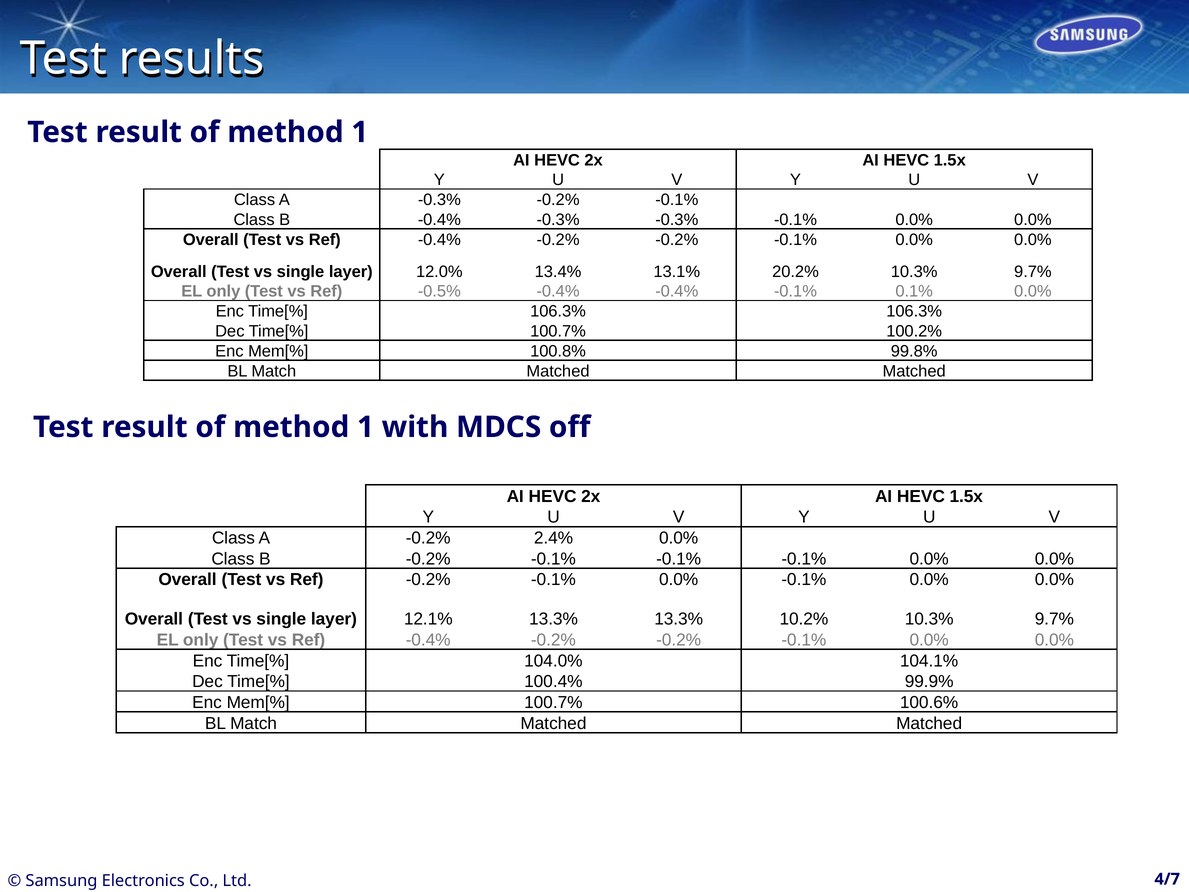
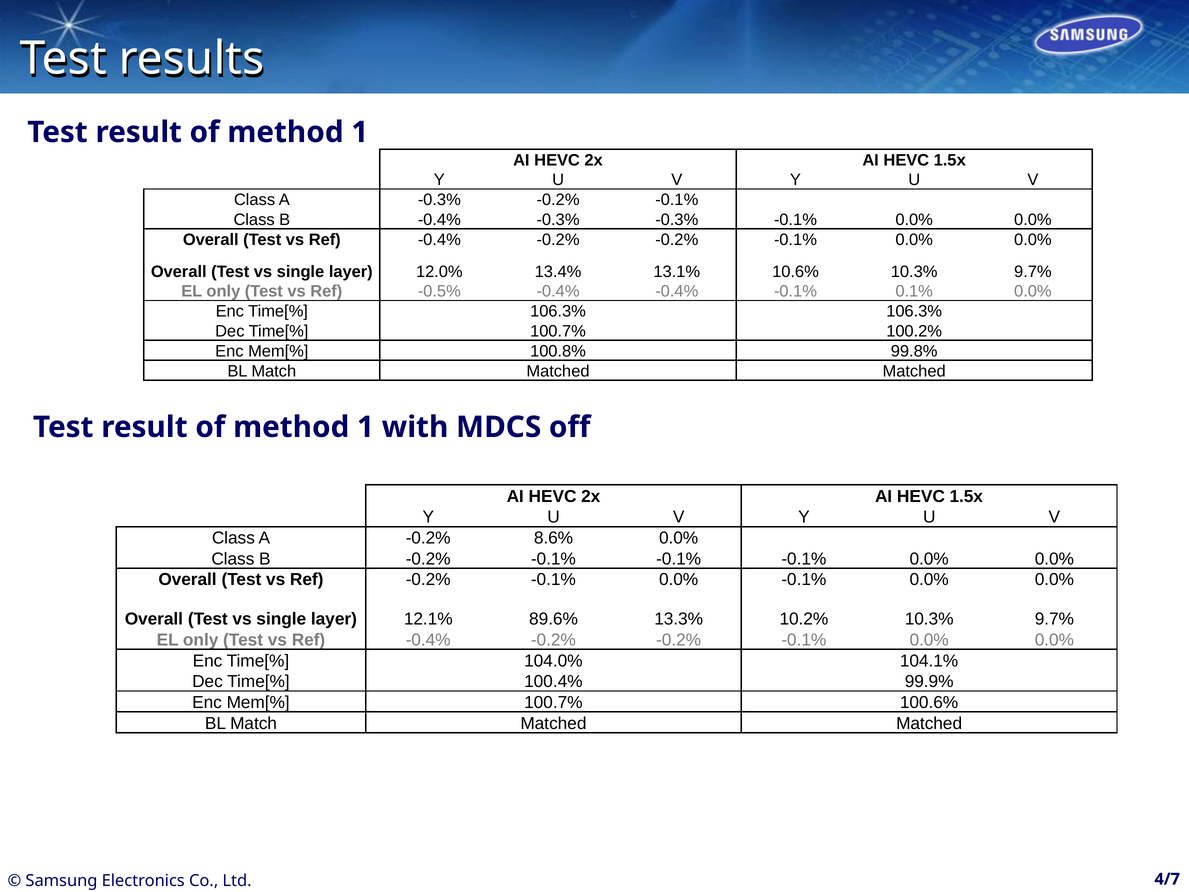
20.2%: 20.2% -> 10.6% (795, 271)
2.4%: 2.4% -> 8.6% (553, 538)
12.1% 13.3%: 13.3% -> 89.6% (554, 619)
